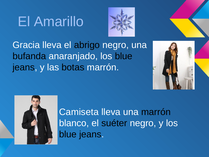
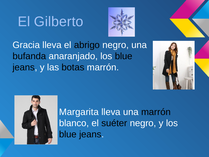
Amarillo: Amarillo -> Gilberto (59, 22)
Camiseta: Camiseta -> Margarita (79, 112)
